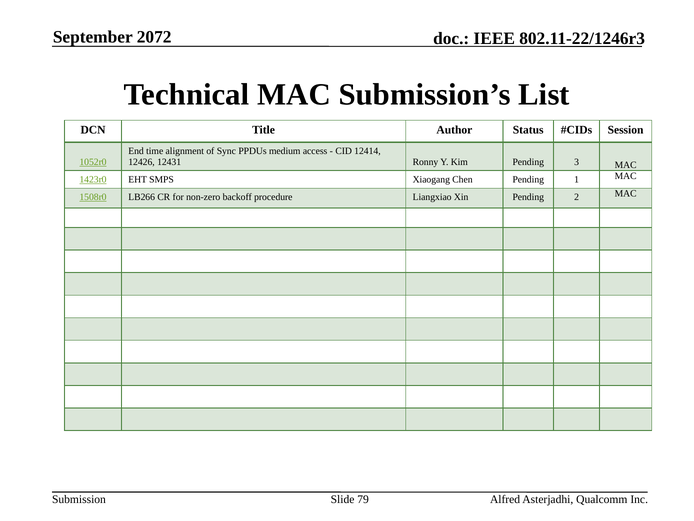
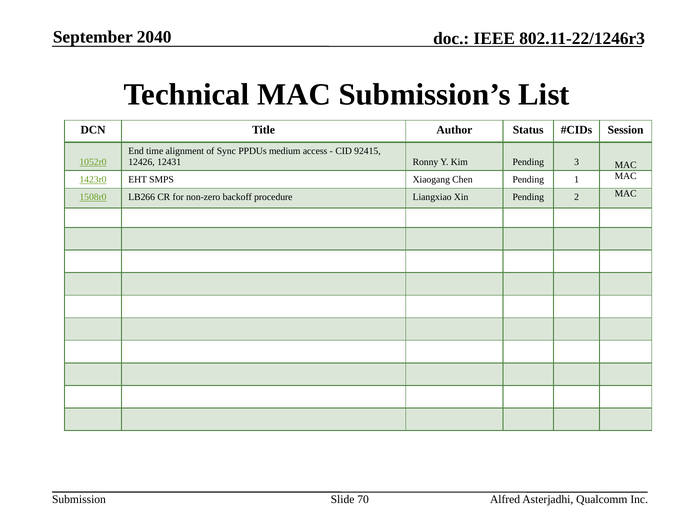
2072: 2072 -> 2040 (154, 37)
12414: 12414 -> 92415 (367, 151)
79: 79 -> 70 (363, 499)
